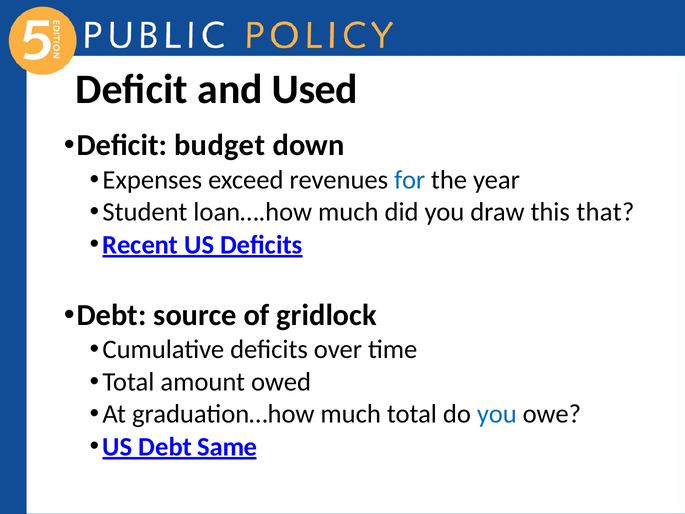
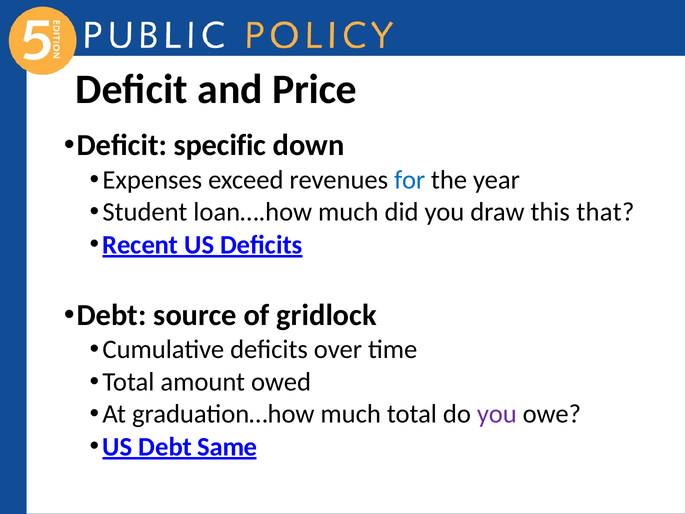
Used: Used -> Price (315, 89)
budget: budget -> specific (220, 145)
you colour: blue -> purple (497, 414)
